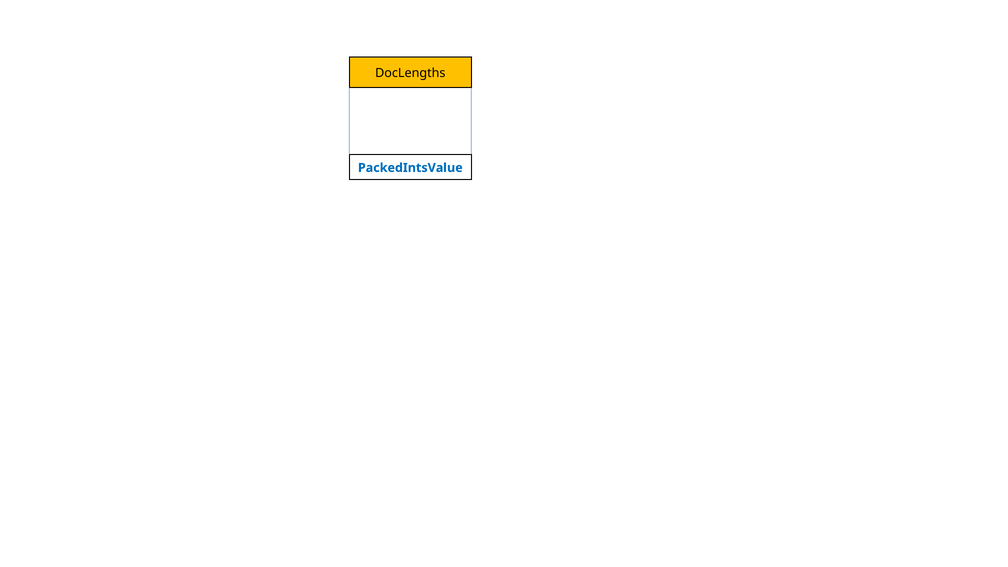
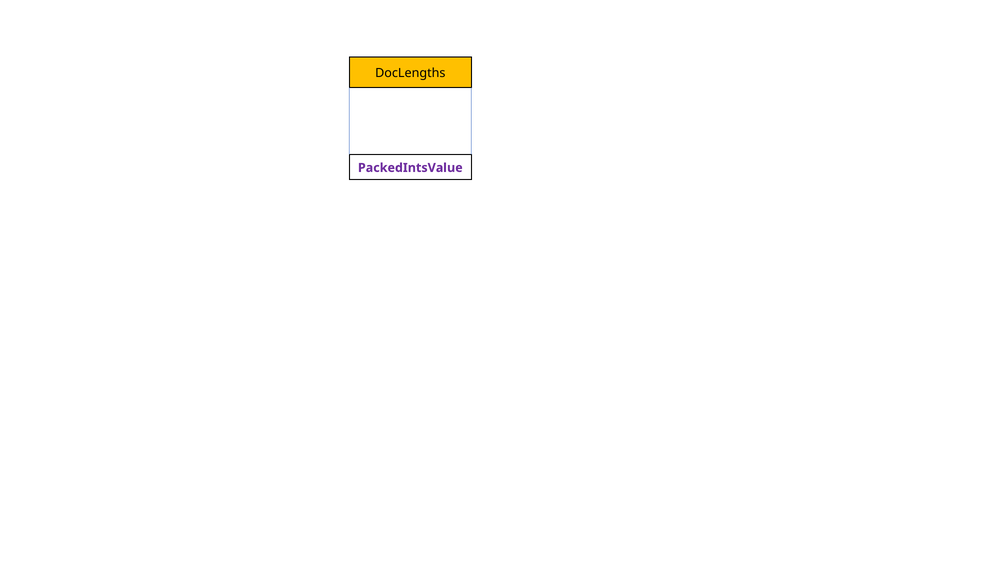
PackedIntsValue colour: blue -> purple (410, 168)
